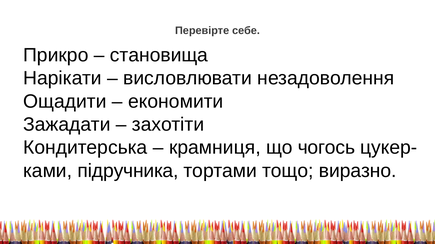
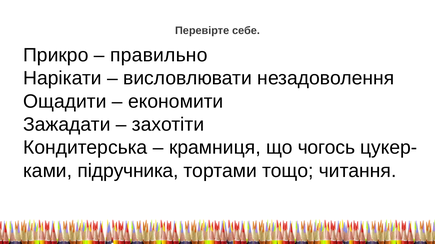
становища: становища -> правильно (159, 55)
виразно: виразно -> читання (358, 171)
